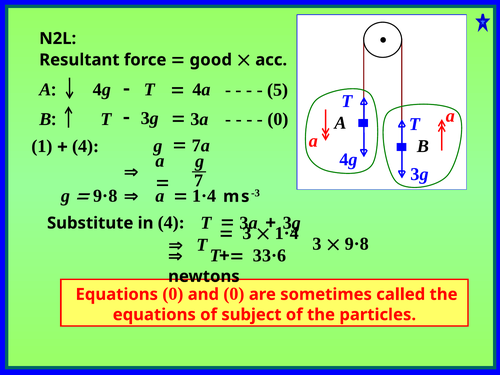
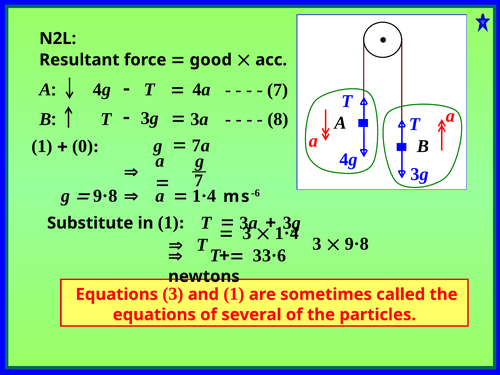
5: 5 -> 7 (278, 90)
0: 0 -> 8 (278, 119)
4: 4 -> 0 (86, 146)
-3: -3 -> -6 (256, 193)
in 4: 4 -> 1 (171, 223)
Equations 0: 0 -> 3 (173, 294)
and 0: 0 -> 1 (234, 294)
subject: subject -> several (251, 315)
